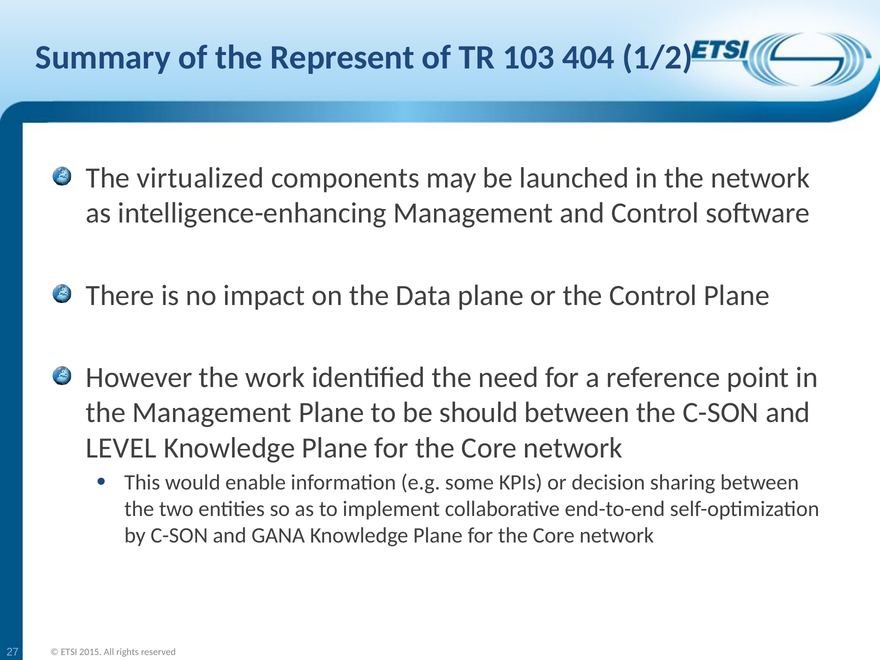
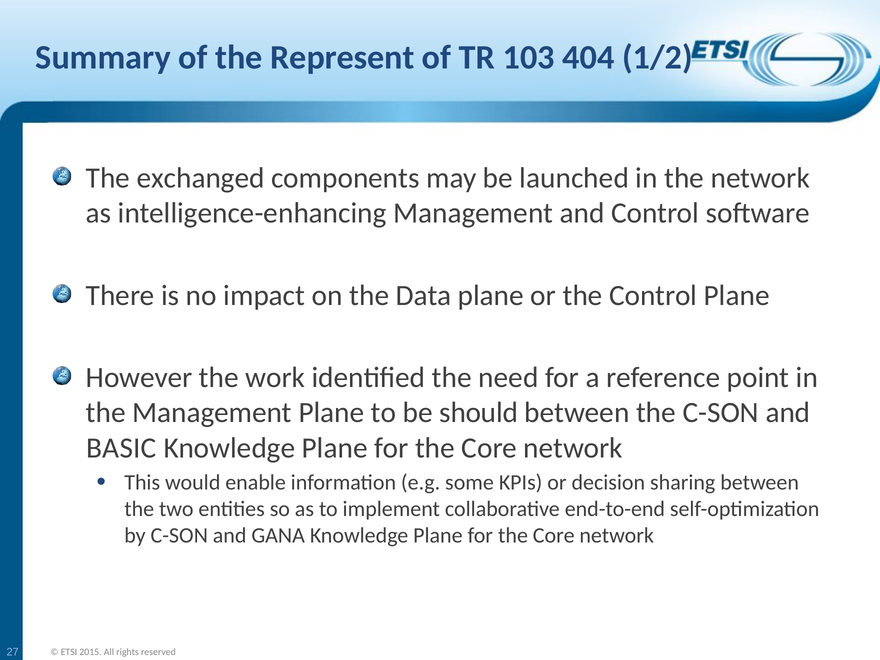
virtualized: virtualized -> exchanged (201, 178)
LEVEL: LEVEL -> BASIC (121, 448)
